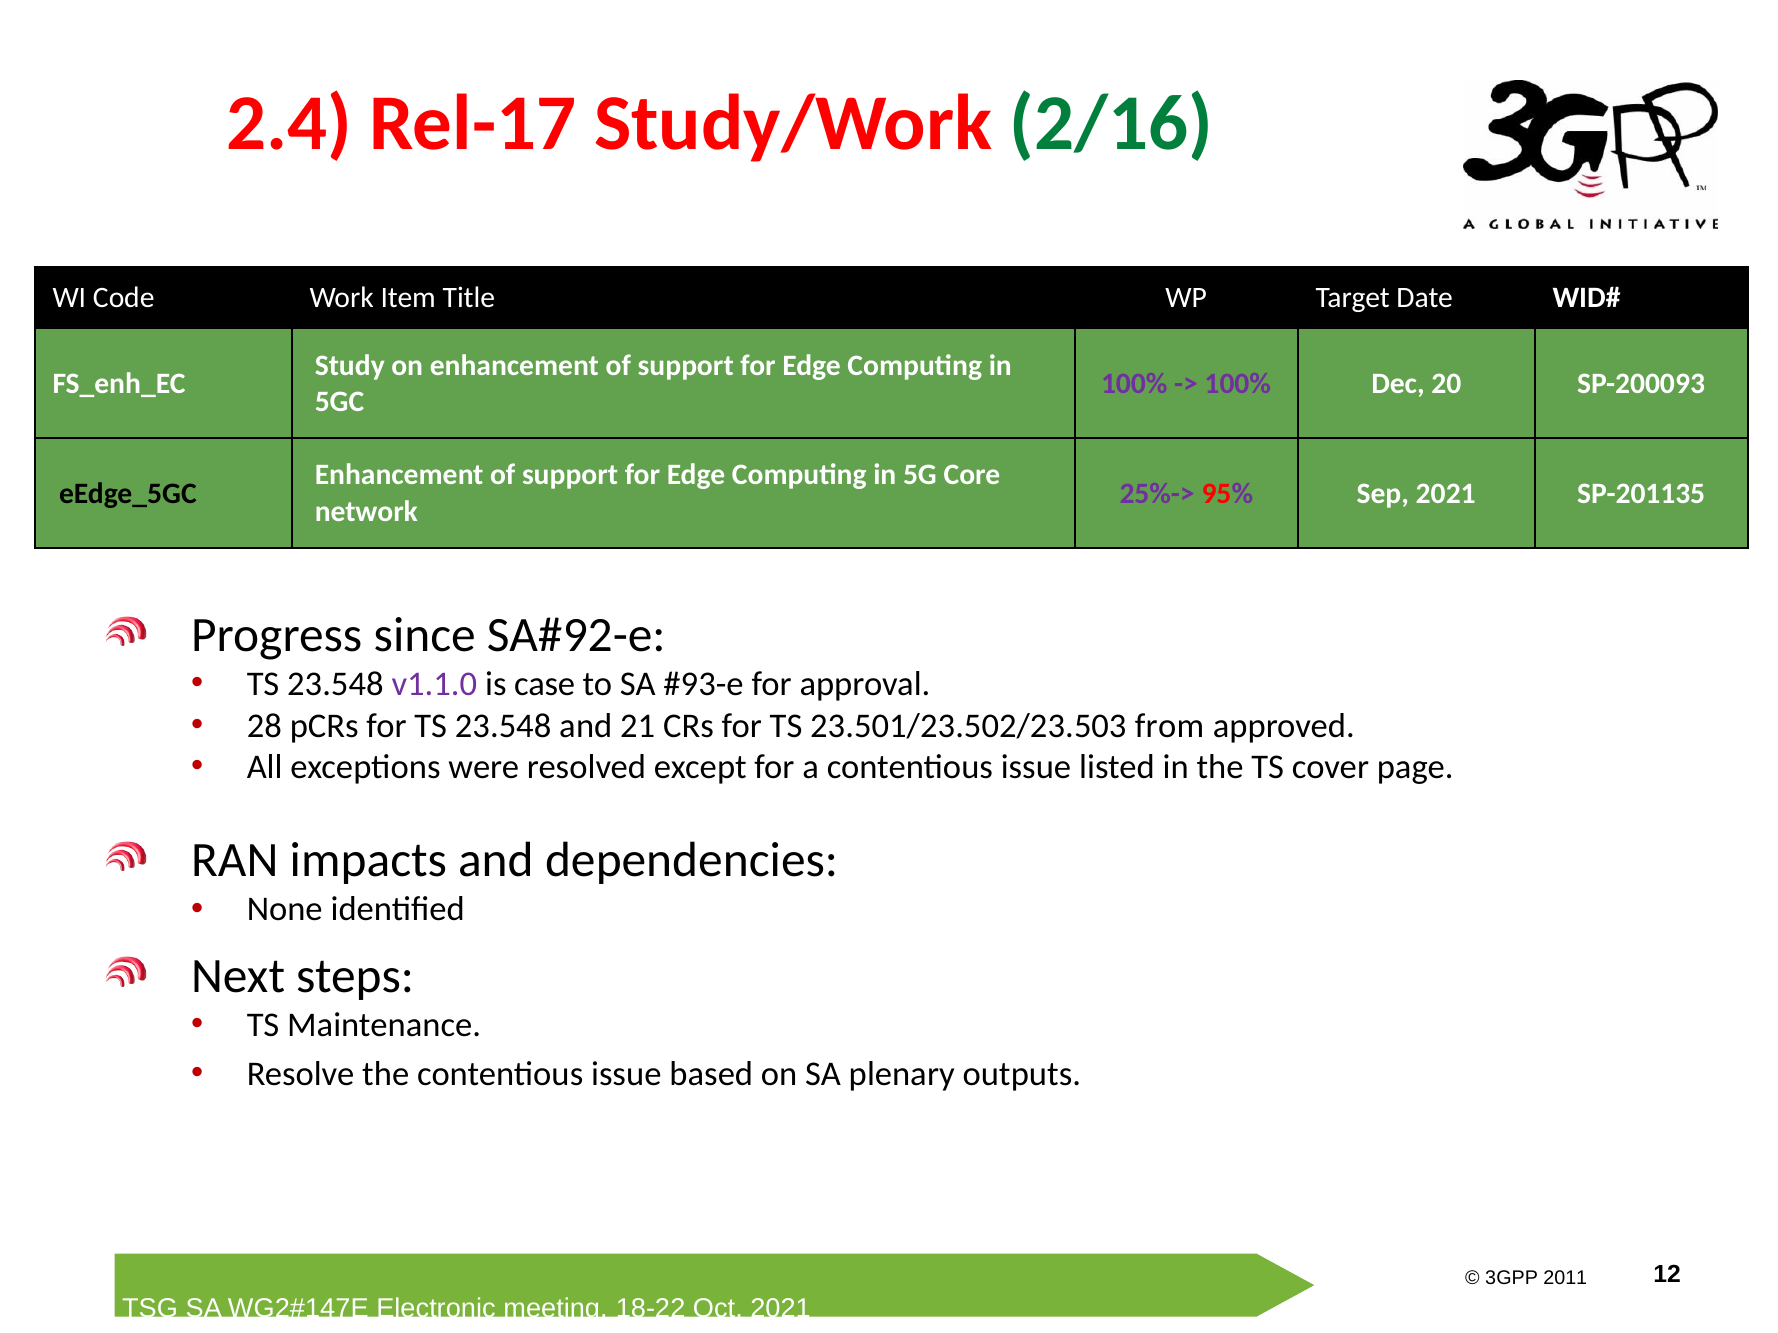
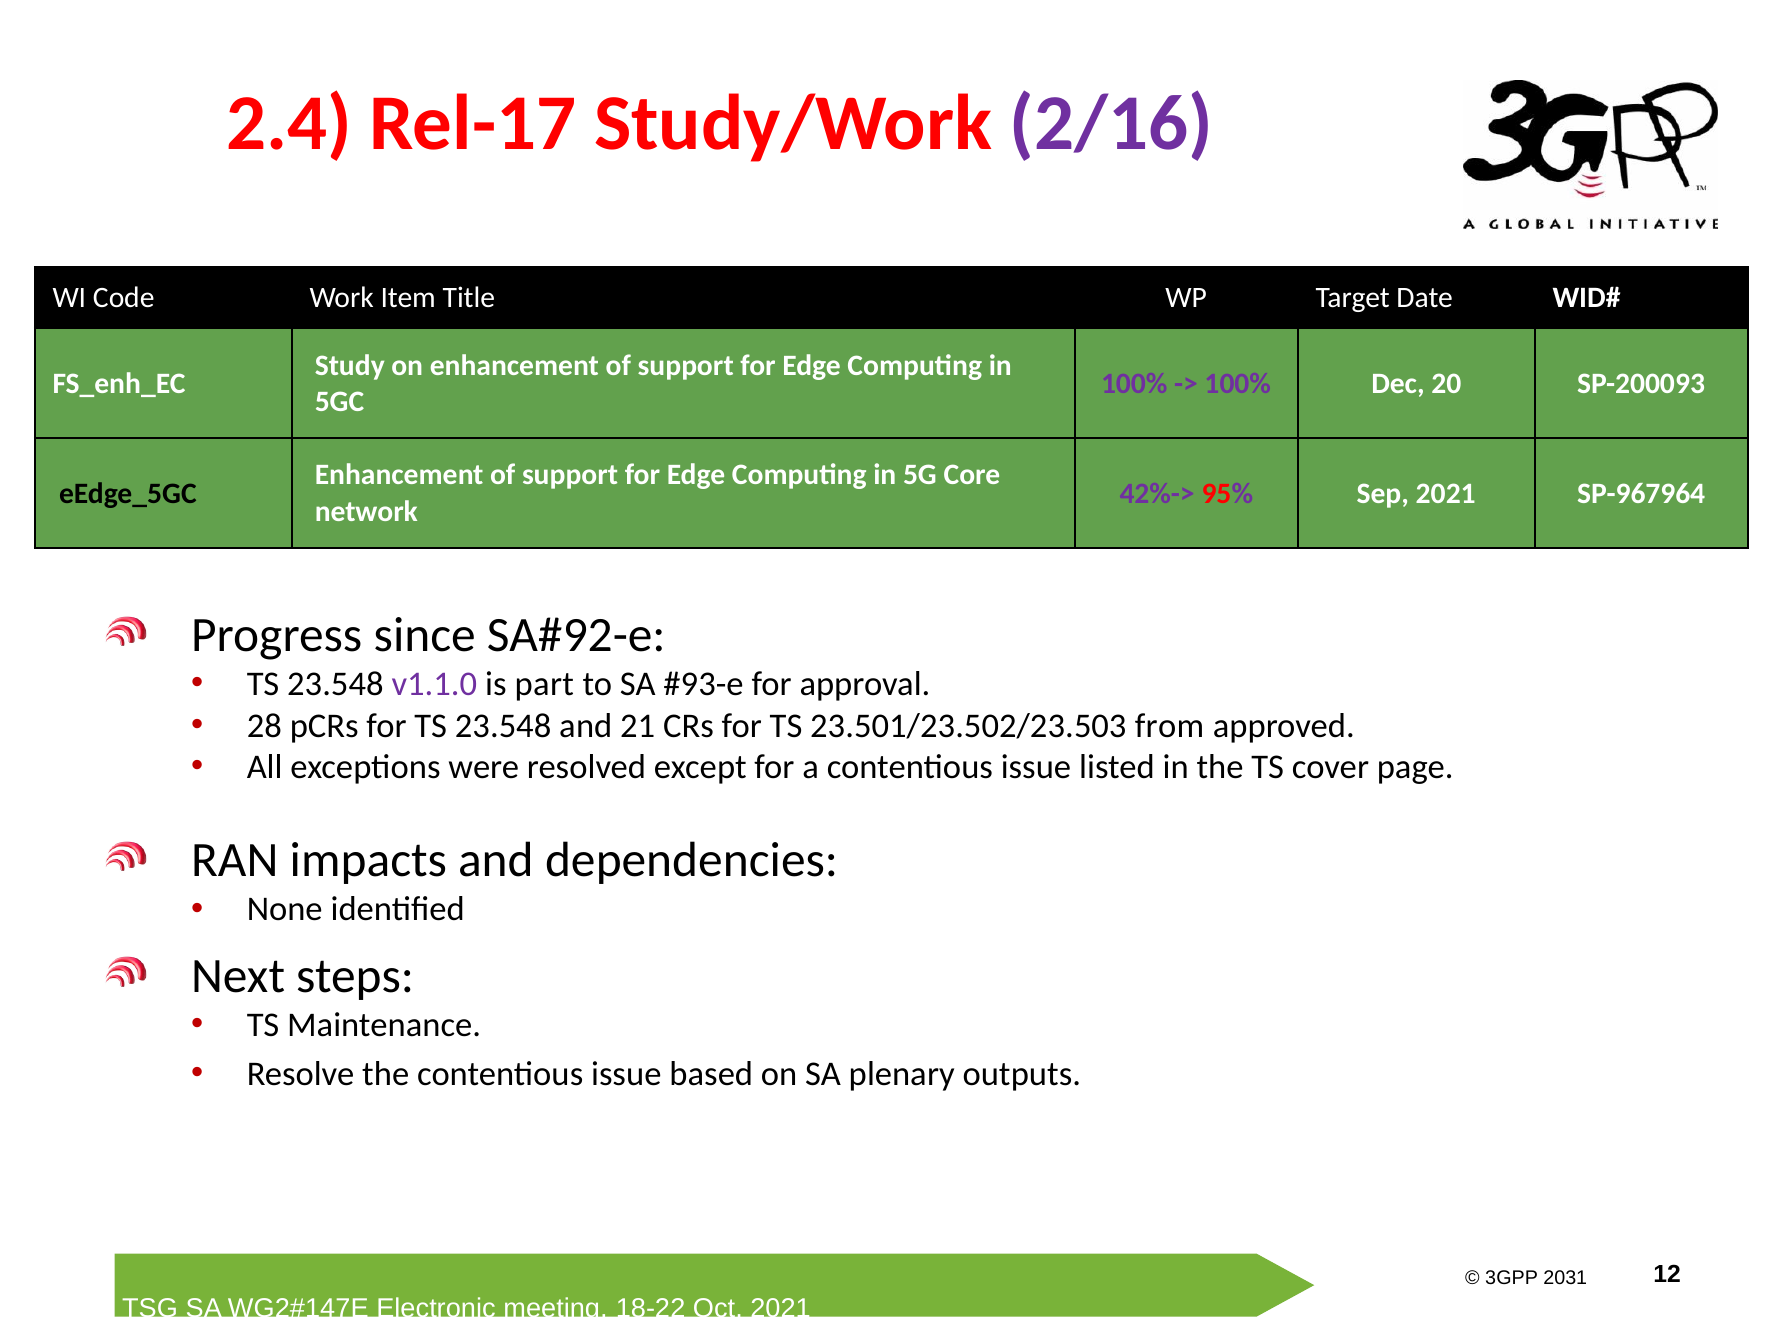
2/16 colour: green -> purple (1112, 124)
25%->: 25%-> -> 42%-> (1157, 493)
SP-201135: SP-201135 -> SP-967964 (1641, 493)
case: case -> part (544, 685)
2011: 2011 -> 2031 (1565, 1279)
